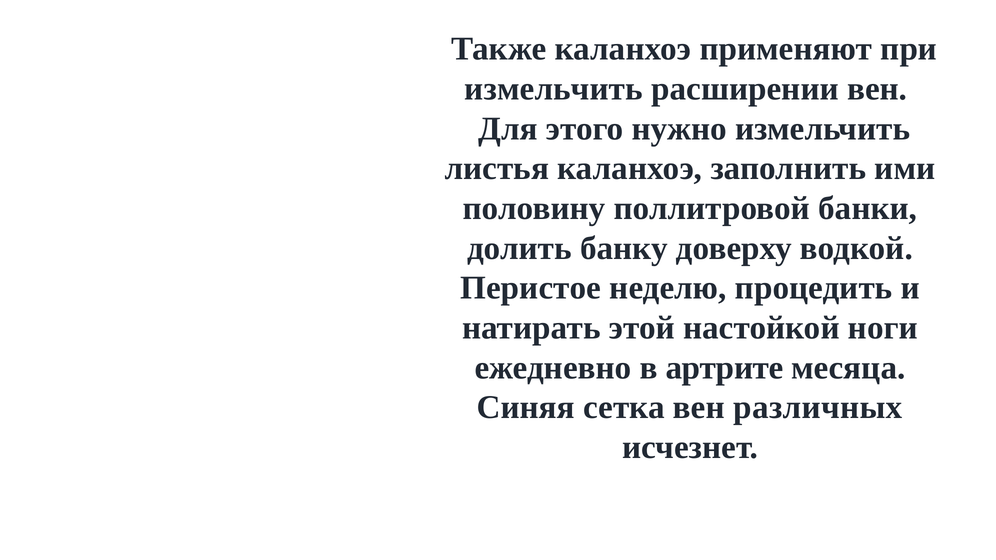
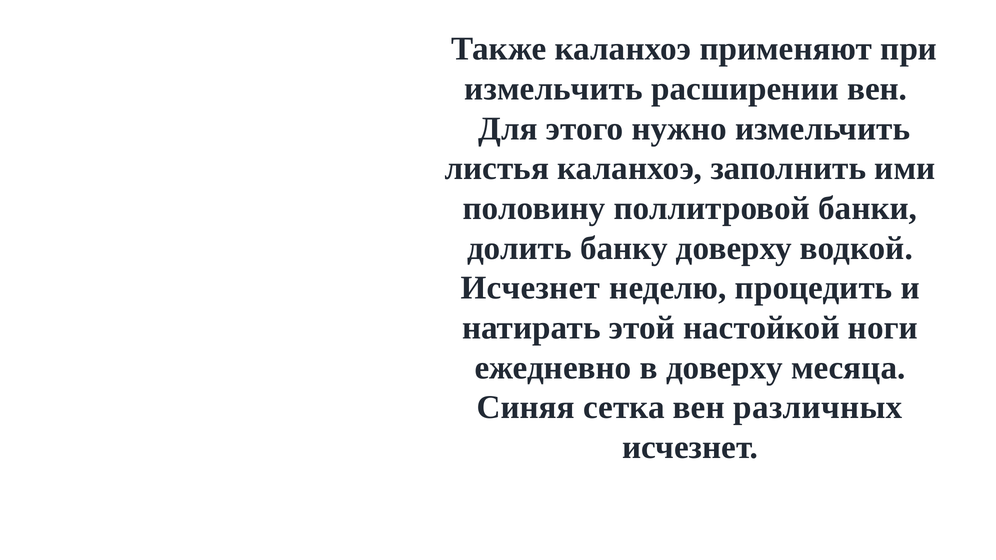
Перистое: Перистое -> Исчезнет (530, 288)
в артрите: артрите -> доверху (724, 368)
